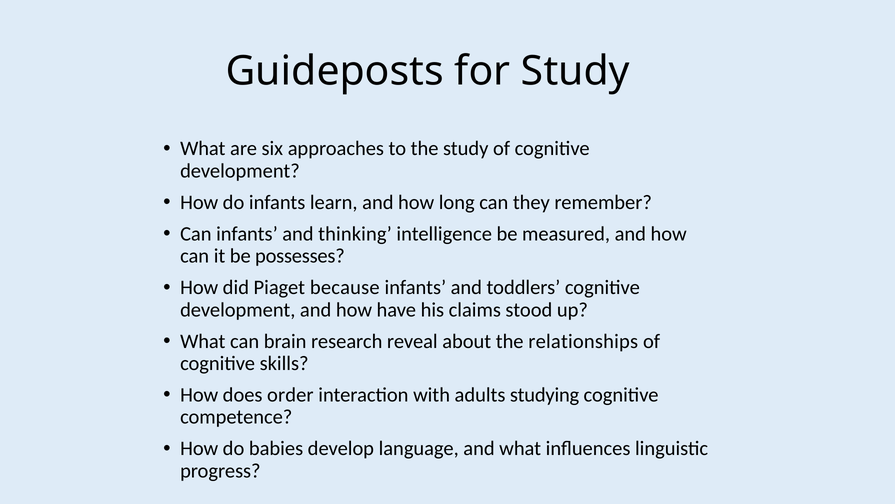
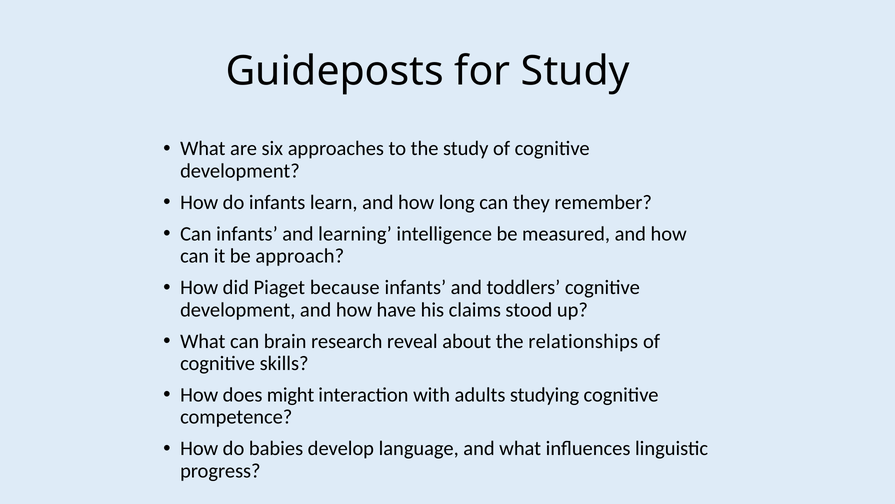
thinking: thinking -> learning (355, 234)
possesses: possesses -> approach (300, 256)
order: order -> might (291, 394)
